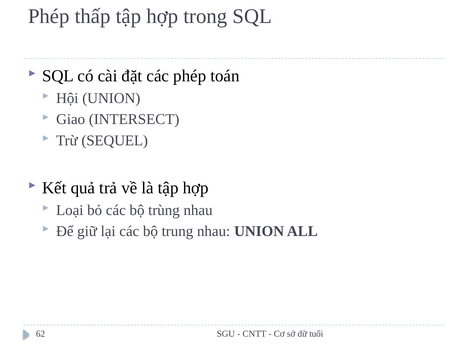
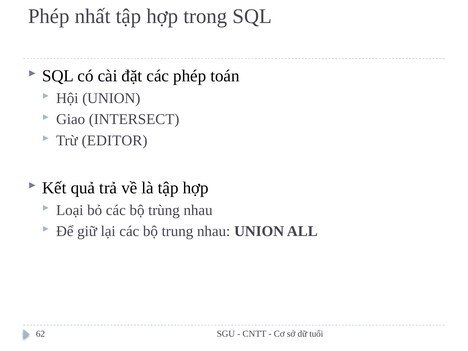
thấp: thấp -> nhất (93, 16)
SEQUEL: SEQUEL -> EDITOR (115, 141)
